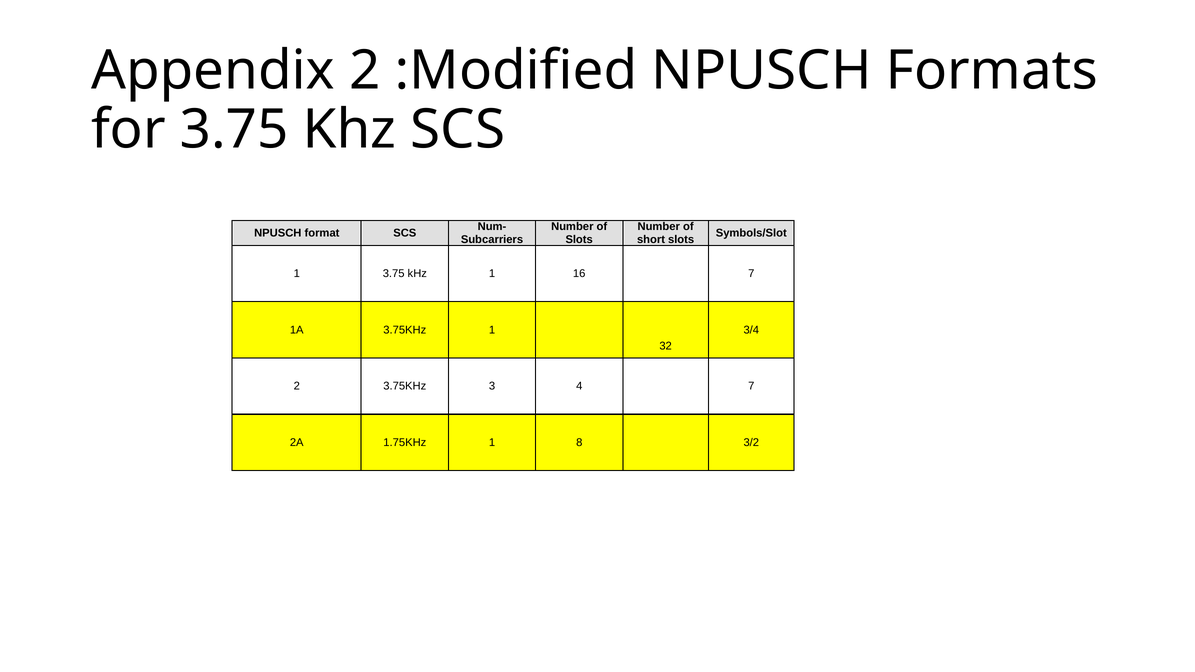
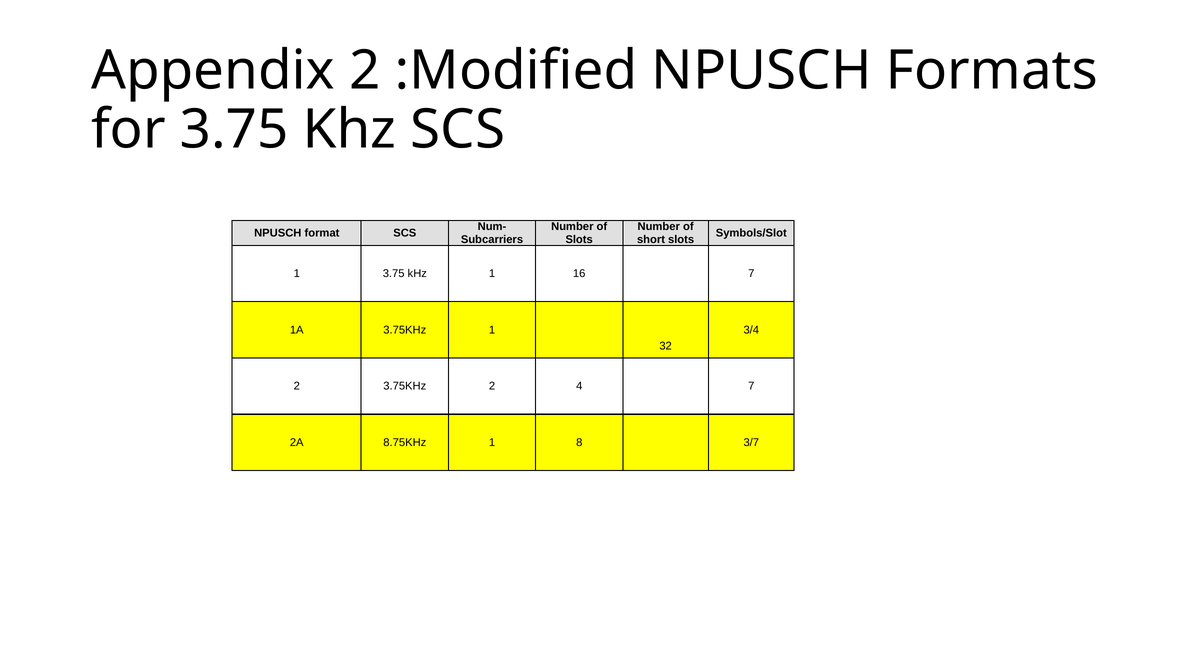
3.75KHz 3: 3 -> 2 (492, 386)
1.75KHz: 1.75KHz -> 8.75KHz (405, 443)
3/2: 3/2 -> 3/7 (751, 443)
